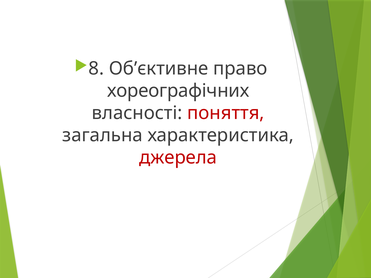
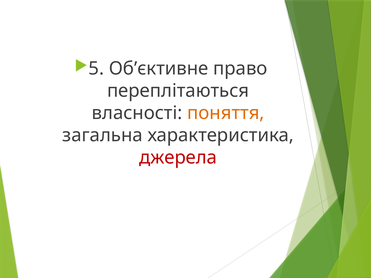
8: 8 -> 5 (96, 69)
хореографічних: хореографічних -> переплітаються (178, 91)
поняття colour: red -> orange (226, 113)
